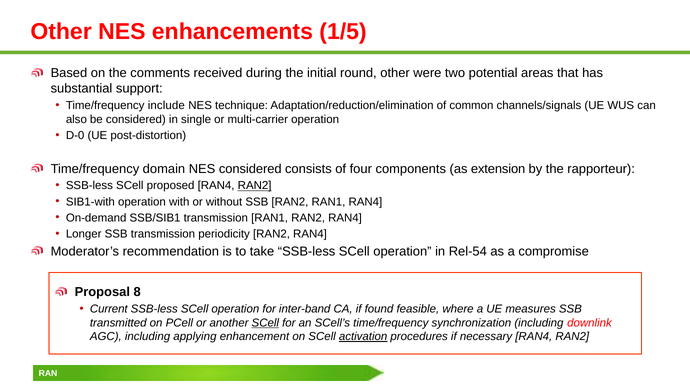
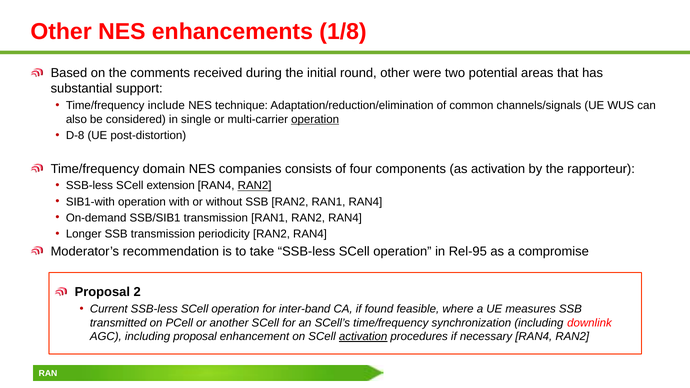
1/5: 1/5 -> 1/8 (343, 32)
operation underline: none -> present (315, 119)
D-0: D-0 -> D-8 (75, 135)
NES considered: considered -> companies (250, 169)
as extension: extension -> activation (498, 169)
proposed: proposed -> extension (171, 186)
Rel-54: Rel-54 -> Rel-95 (468, 251)
8: 8 -> 2 (137, 292)
SCell underline: present -> none (265, 323)
including applying: applying -> proposal (195, 337)
